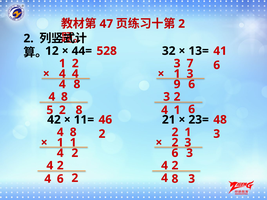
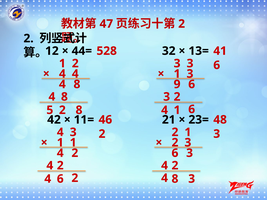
3 7: 7 -> 3 (190, 63)
8: 8 -> 3 (73, 132)
